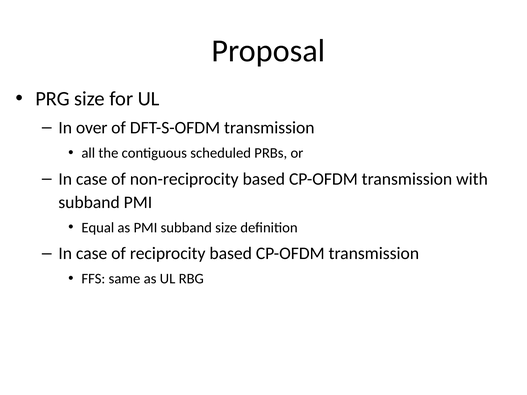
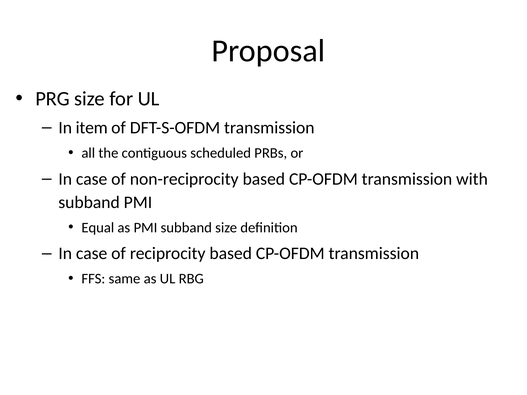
over: over -> item (92, 128)
